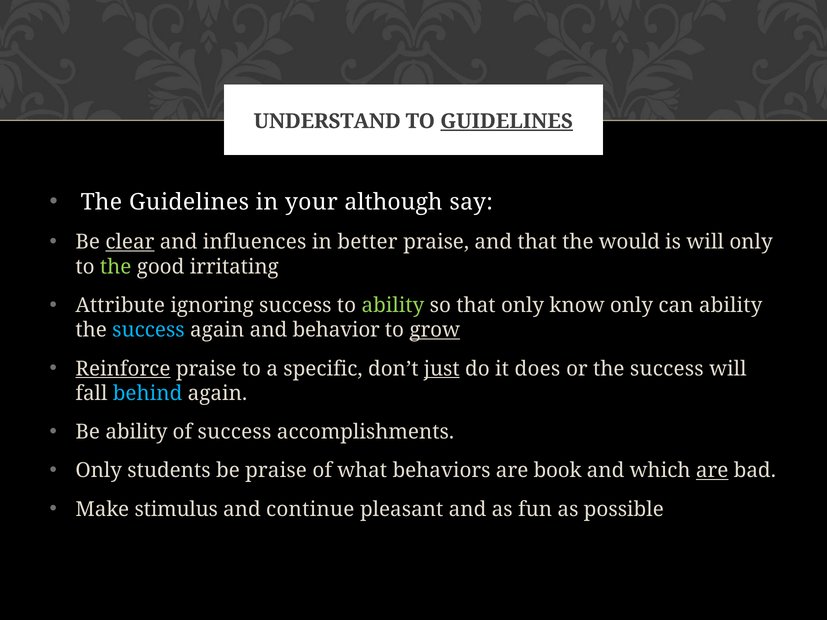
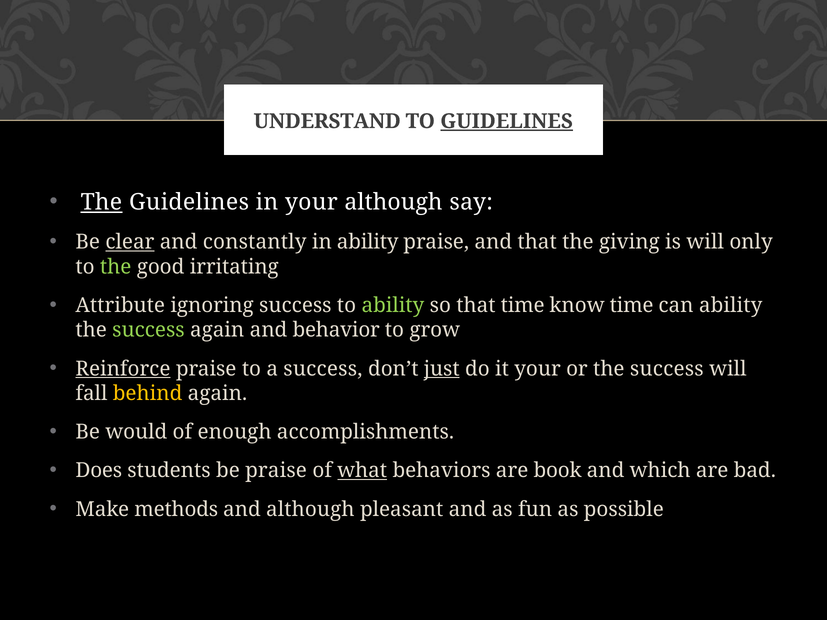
The underline: none -> present (101, 202)
influences: influences -> constantly (255, 242)
in better: better -> ability (368, 242)
would: would -> giving (629, 242)
that only: only -> time (523, 305)
know only: only -> time (632, 305)
success colour: light blue -> light green (148, 330)
grow underline: present -> none (435, 330)
a specific: specific -> success (323, 369)
it does: does -> your (538, 369)
behind colour: light blue -> yellow (148, 394)
Be ability: ability -> would (136, 432)
of success: success -> enough (235, 432)
Only: Only -> Does (99, 471)
what underline: none -> present (362, 471)
are underline: present -> none (712, 471)
stimulus: stimulus -> methods (176, 509)
and continue: continue -> although (310, 509)
